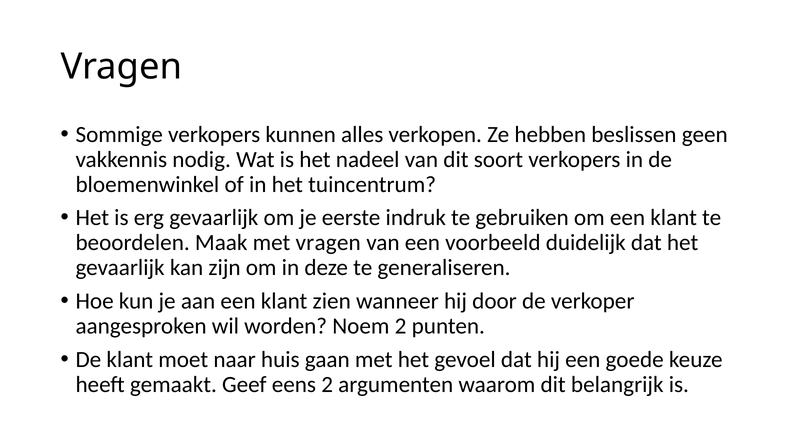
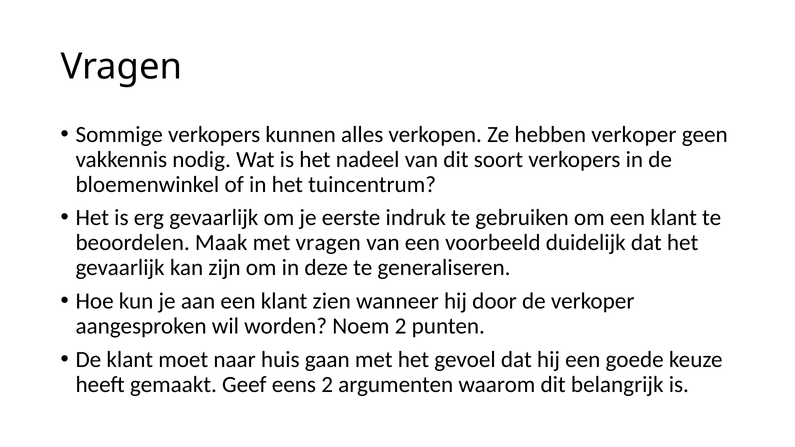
hebben beslissen: beslissen -> verkoper (634, 134)
